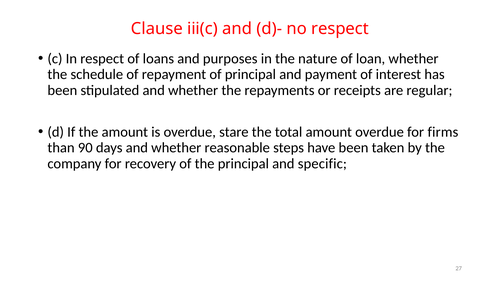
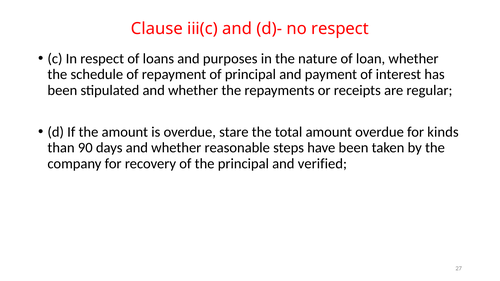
firms: firms -> kinds (443, 132)
specific: specific -> verified (322, 164)
